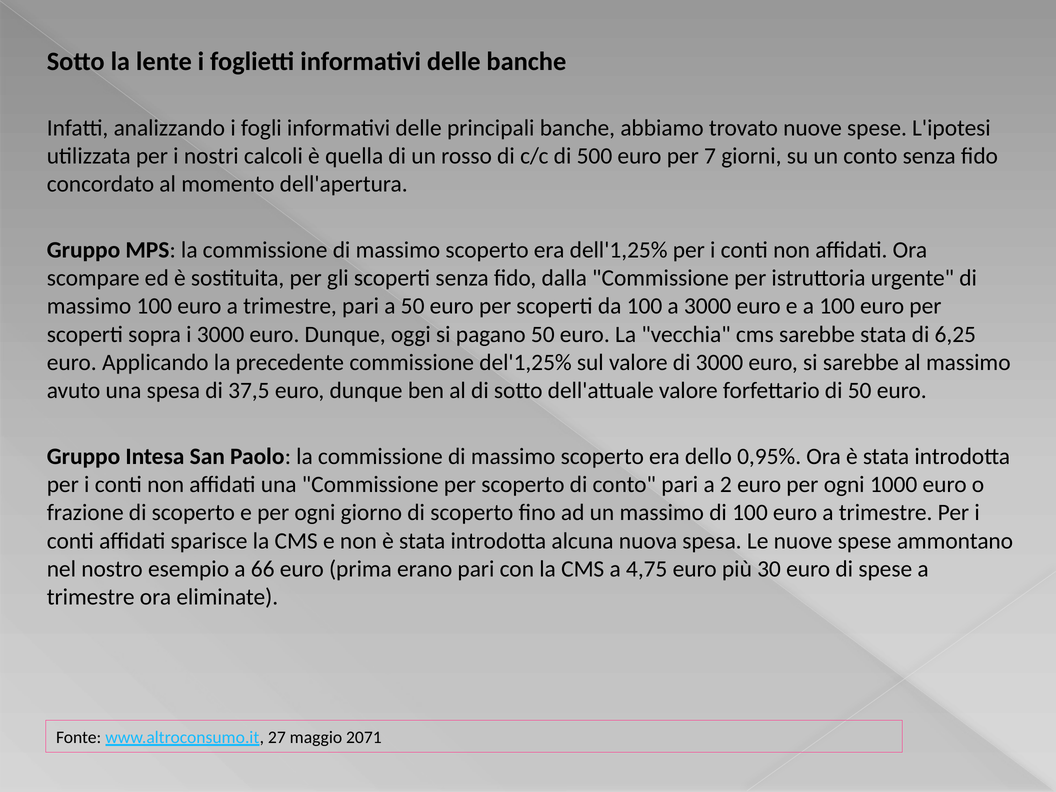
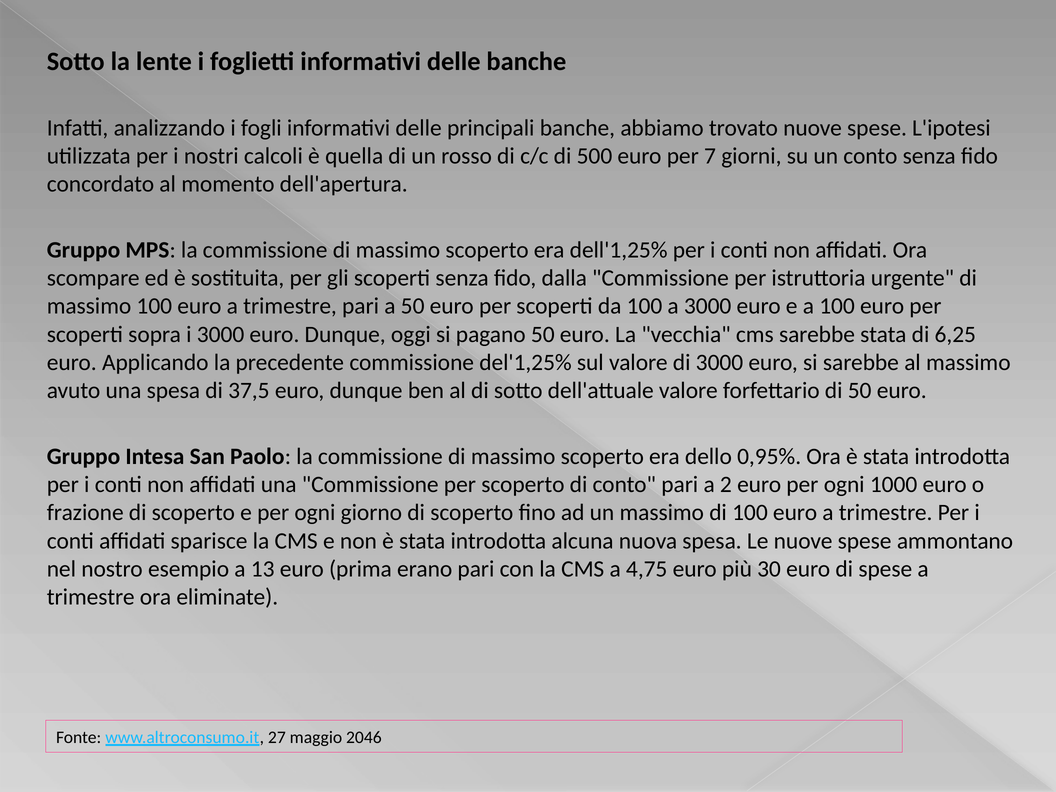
66: 66 -> 13 (263, 569)
2071: 2071 -> 2046 (364, 737)
